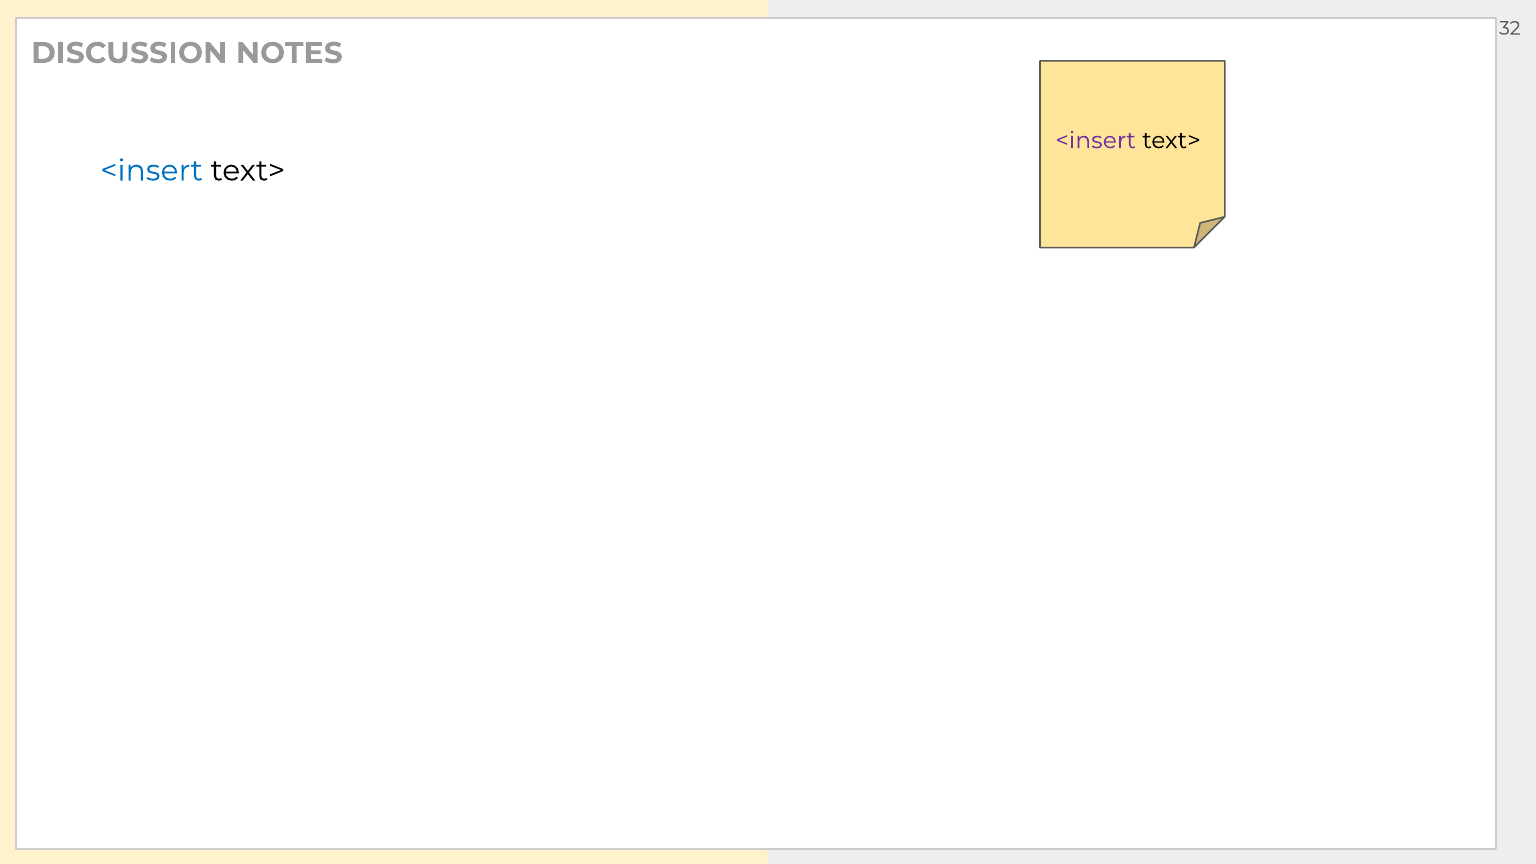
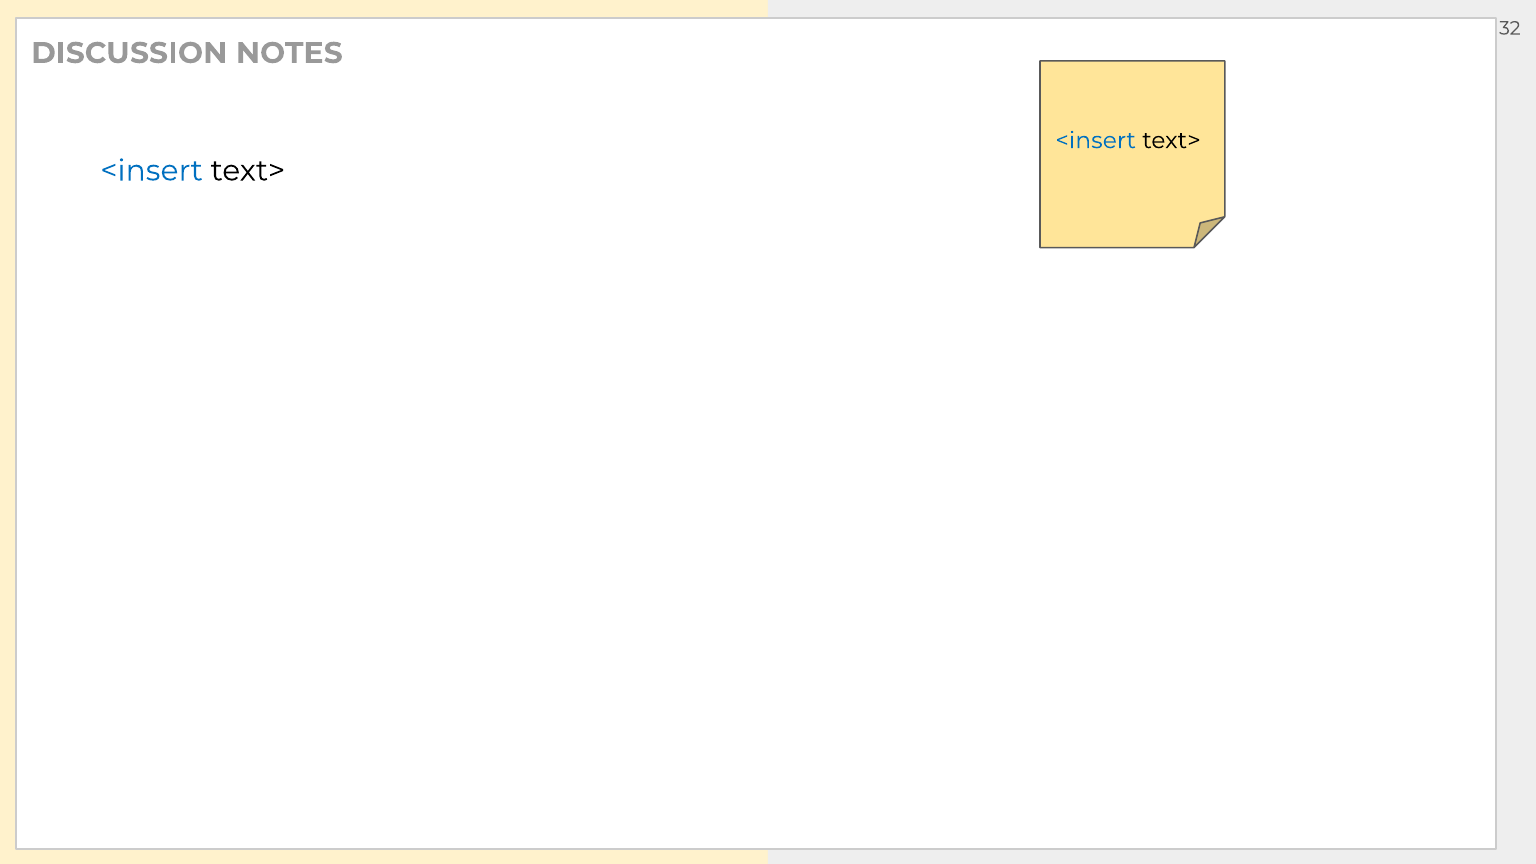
<insert colour: purple -> blue (1096, 140)
